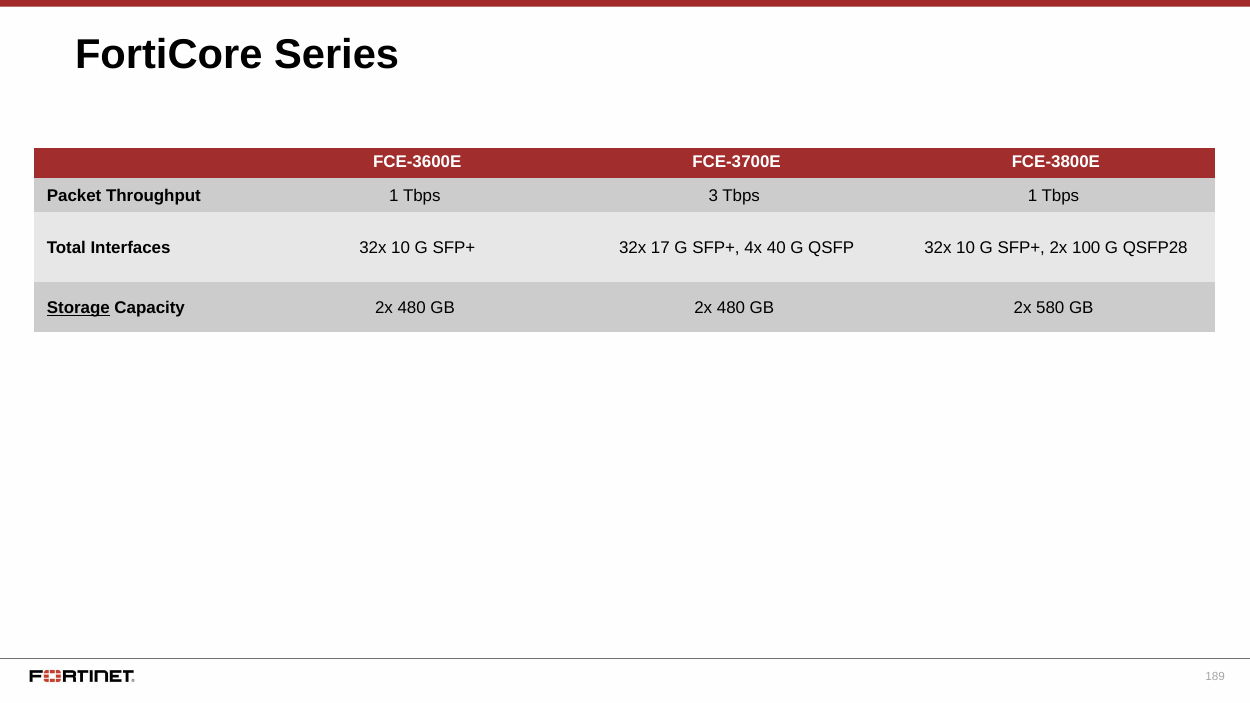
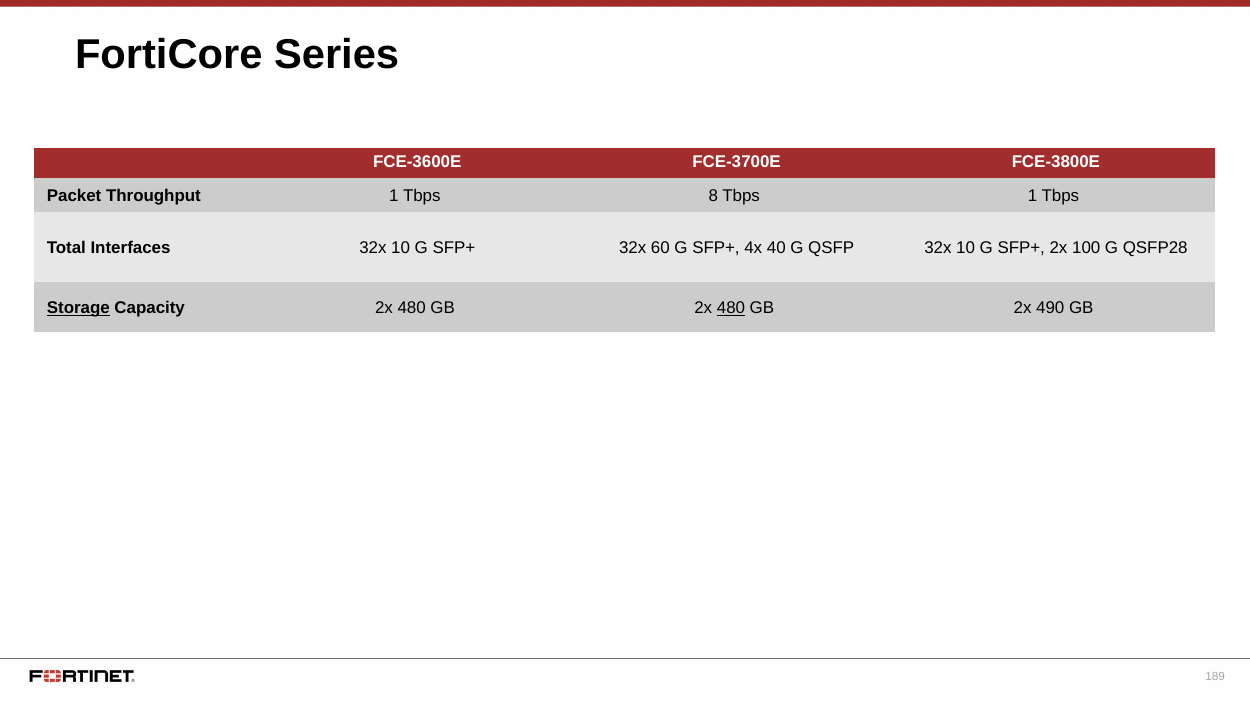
3: 3 -> 8 (713, 196)
17: 17 -> 60 (660, 248)
480 underline: none -> present (731, 308)
580: 580 -> 490 (1050, 308)
